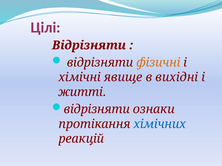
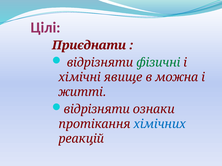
Відрізняти: Відрізняти -> Приєднати (89, 45)
фізичні colour: orange -> green (158, 63)
вихідні: вихідні -> можна (177, 77)
